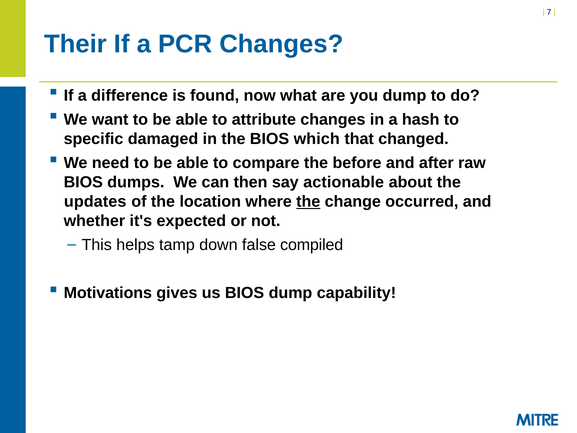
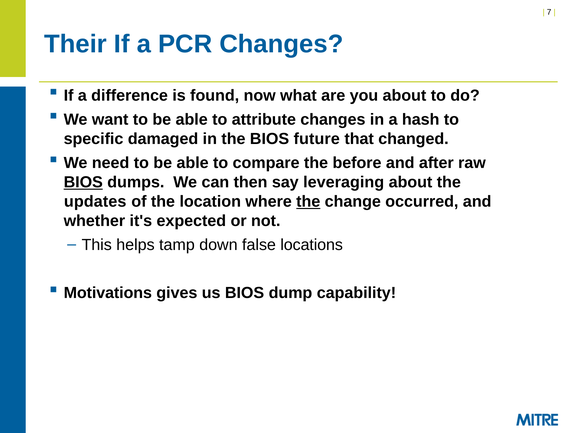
you dump: dump -> about (404, 95)
which: which -> future (317, 139)
BIOS underline: none -> present (83, 182)
actionable: actionable -> leveraging (344, 182)
compiled: compiled -> locations (312, 245)
